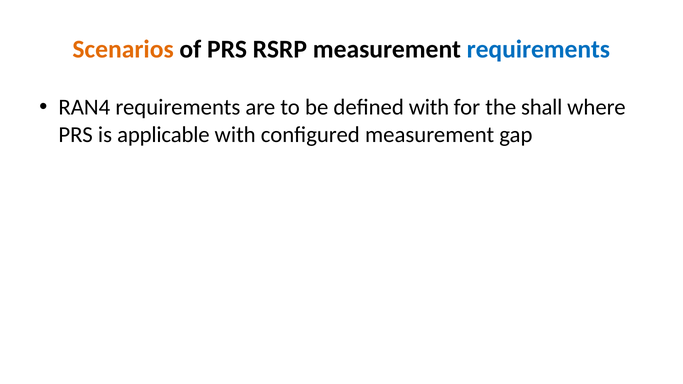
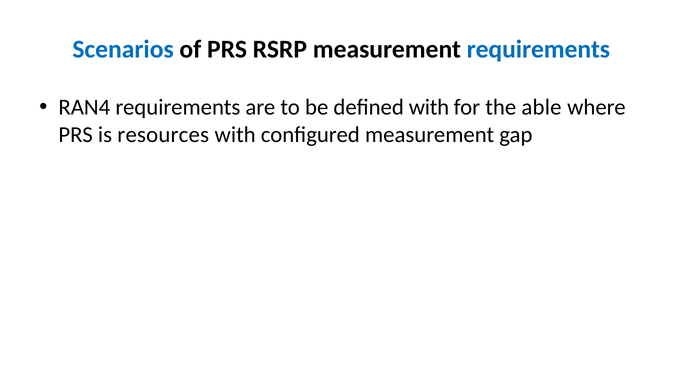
Scenarios colour: orange -> blue (123, 49)
shall: shall -> able (542, 107)
applicable: applicable -> resources (163, 135)
